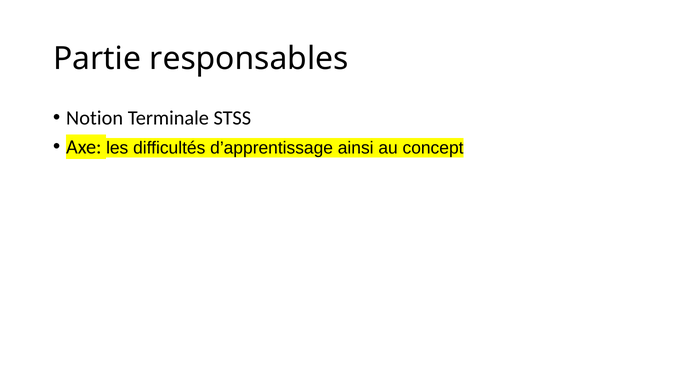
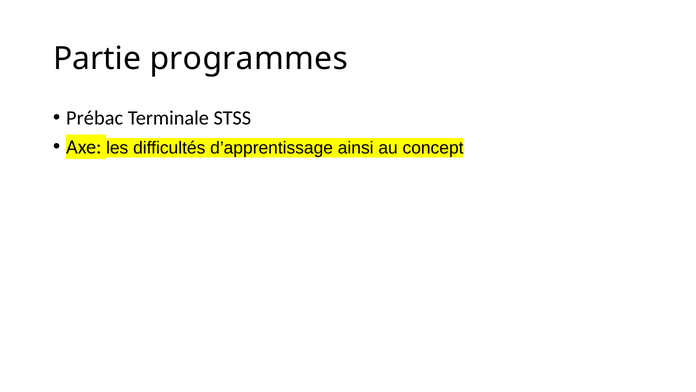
responsables: responsables -> programmes (249, 58)
Notion: Notion -> Prébac (95, 118)
